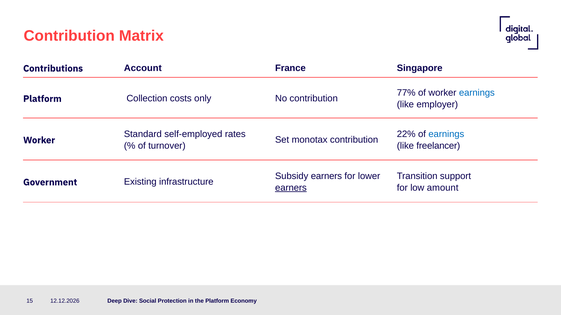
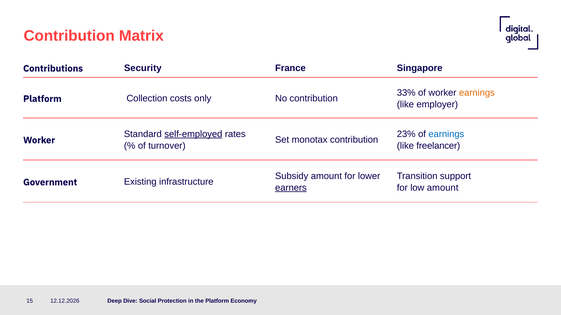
Account: Account -> Security (143, 68)
77%: 77% -> 33% (406, 93)
earnings colour: blue -> orange (477, 93)
self-employed underline: none -> present (193, 134)
22%: 22% -> 23% (406, 134)
Subsidy earners: earners -> amount (326, 176)
